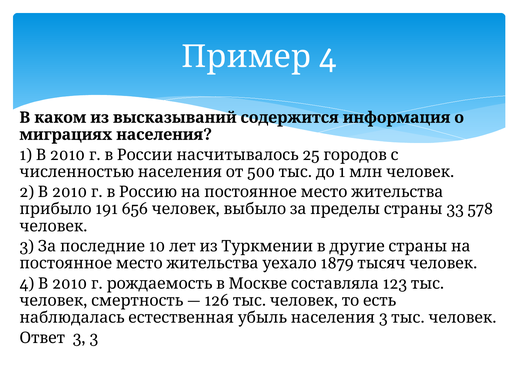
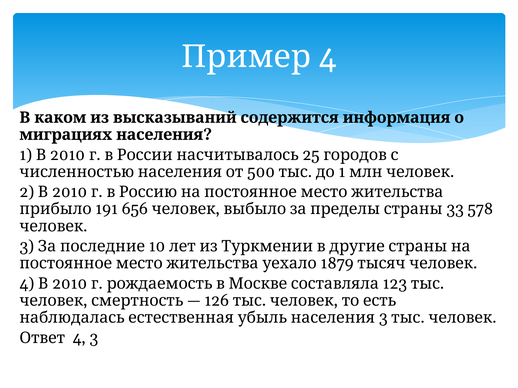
3: 3 -> 4 (79, 338)
